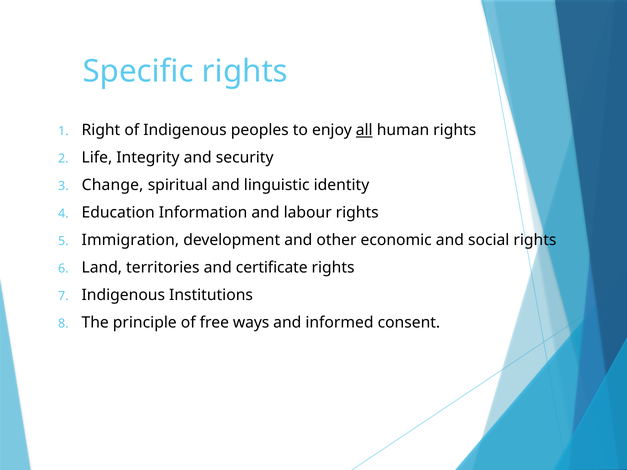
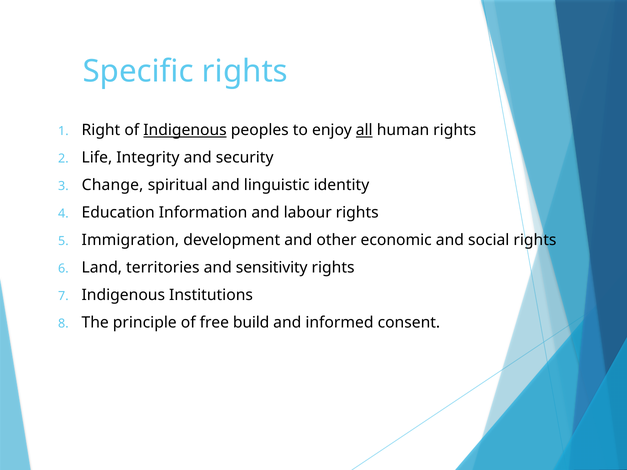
Indigenous underline: none -> present (185, 130)
certificate: certificate -> sensitivity (272, 268)
ways: ways -> build (251, 323)
